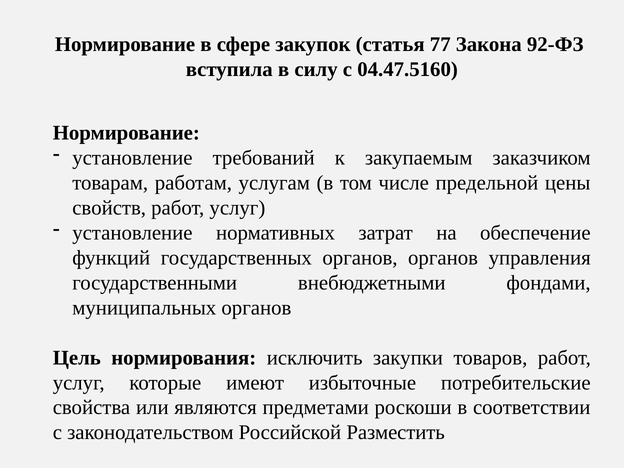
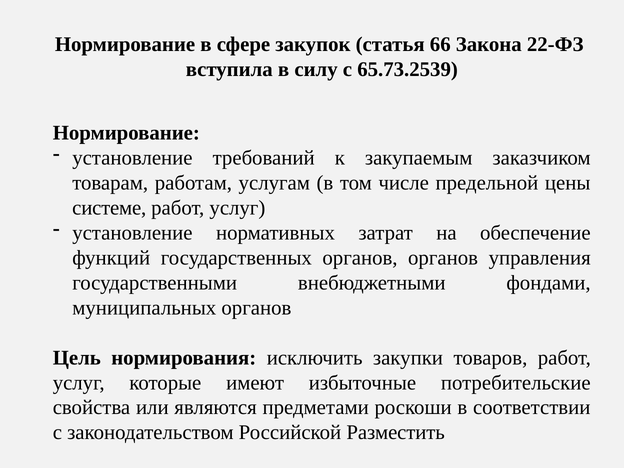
77: 77 -> 66 (440, 45)
92-ФЗ: 92-ФЗ -> 22-ФЗ (555, 45)
04.47.5160: 04.47.5160 -> 65.73.2539 (408, 70)
свойств: свойств -> системе (109, 208)
